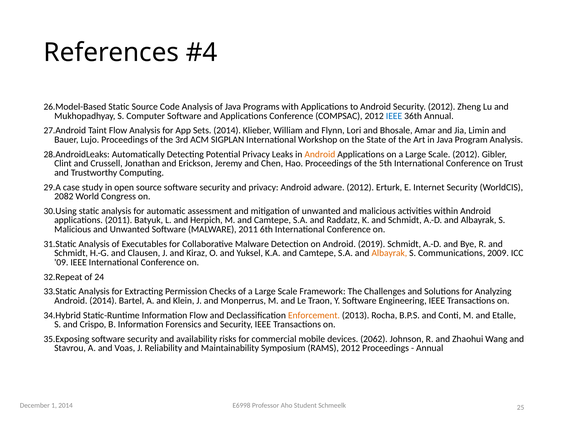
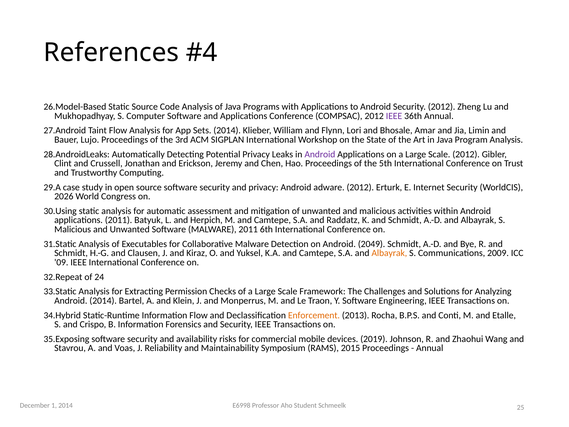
IEEE colour: blue -> purple (394, 116)
Android colour: orange -> purple (320, 154)
2082: 2082 -> 2026 (64, 196)
2019: 2019 -> 2049 (372, 244)
2062: 2062 -> 2019 (374, 339)
RAMS 2012: 2012 -> 2015 (351, 348)
